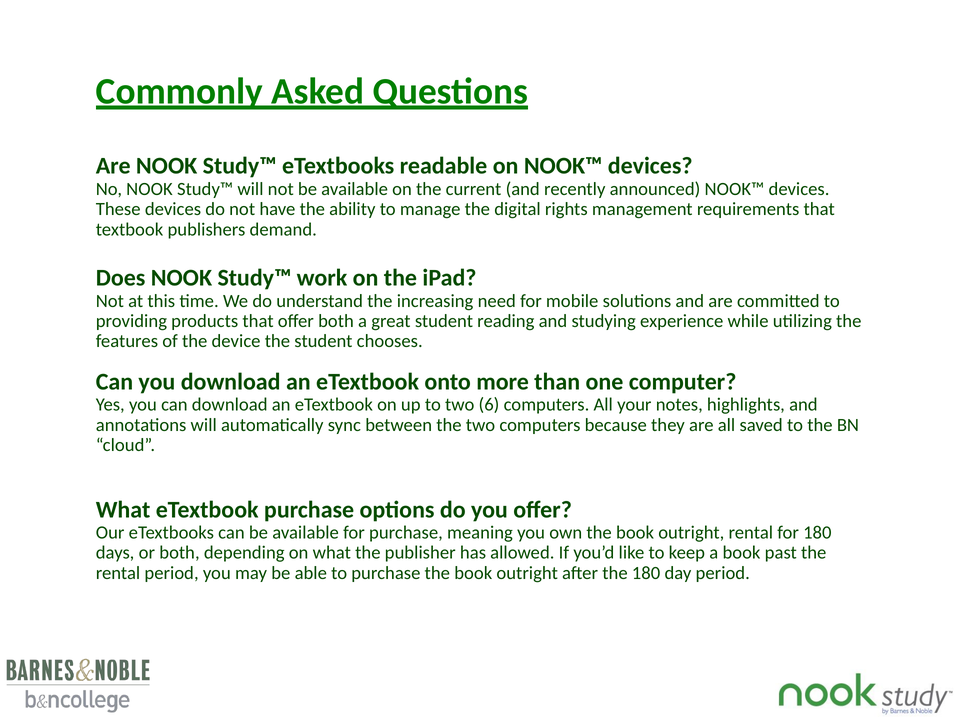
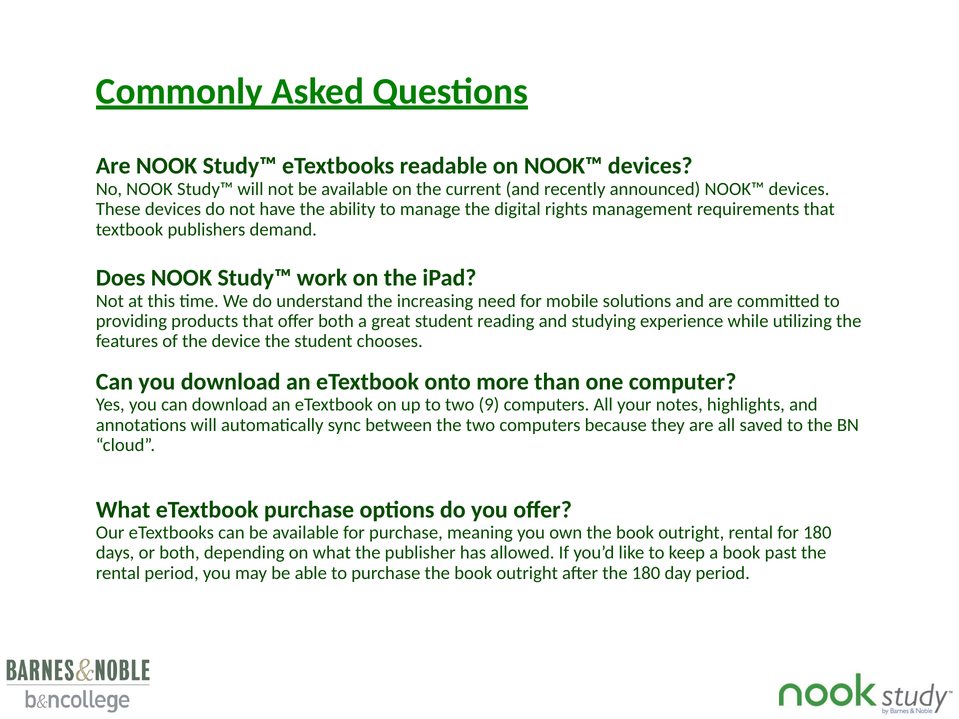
6: 6 -> 9 (489, 405)
